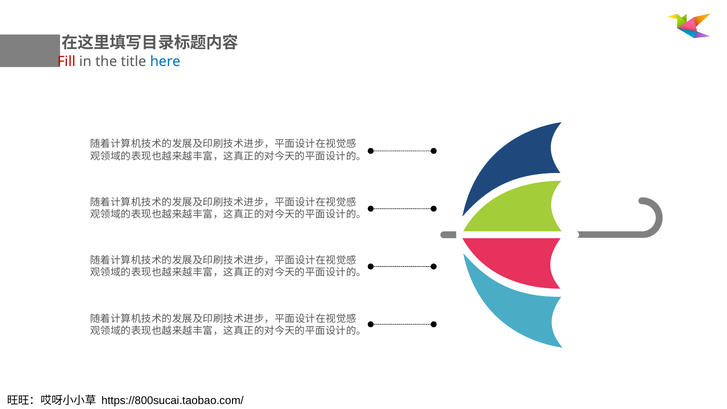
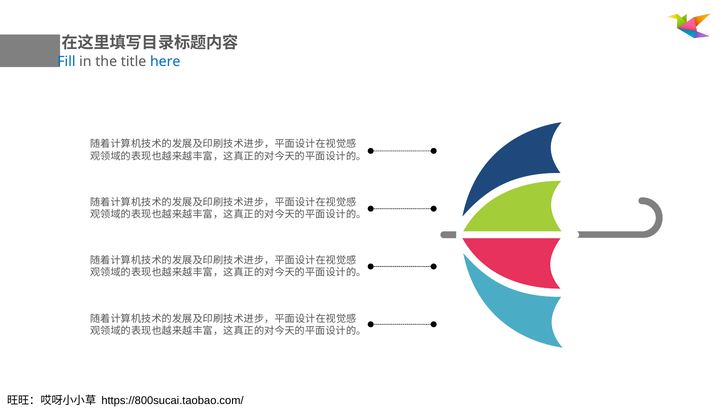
Fill colour: red -> blue (66, 61)
